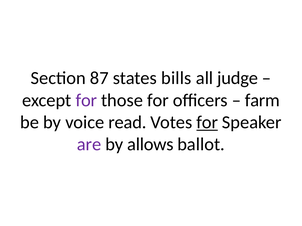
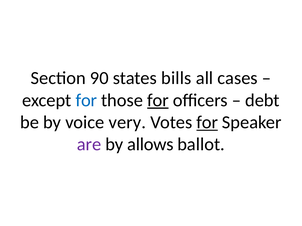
87: 87 -> 90 (99, 78)
judge: judge -> cases (238, 78)
for colour: purple -> blue (86, 100)
for underline: none -> present (158, 100)
farm: farm -> debt (262, 100)
read: read -> very (127, 123)
